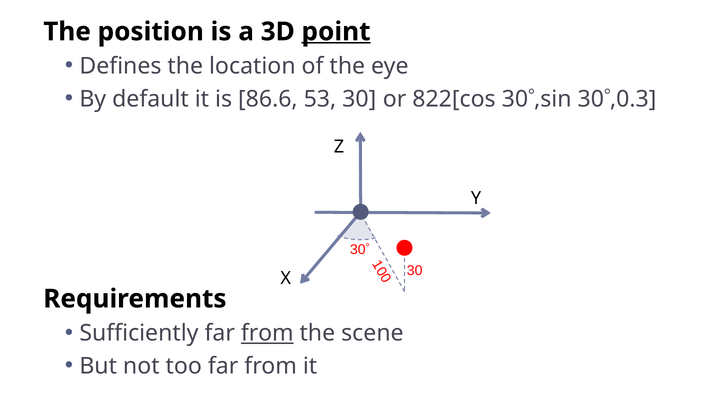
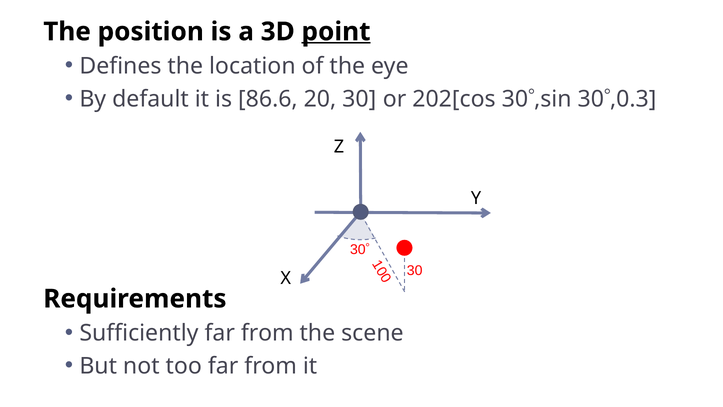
53: 53 -> 20 (320, 99)
822[cos: 822[cos -> 202[cos (454, 99)
from underline: present -> none (267, 333)
